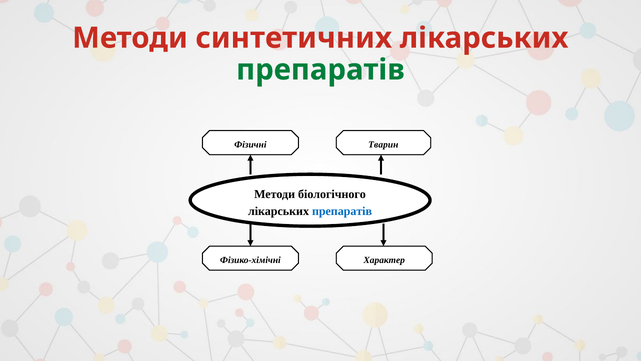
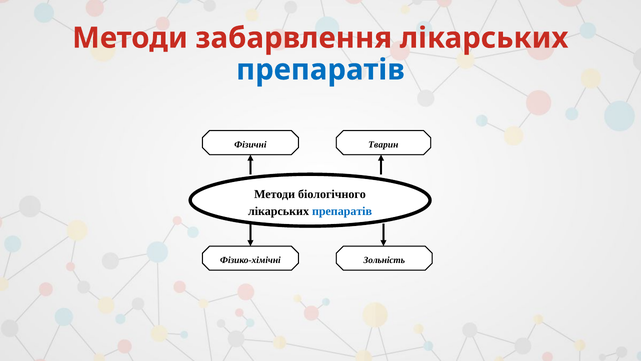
синтетичних: синтетичних -> забарвлення (294, 38)
препаратів colour: green -> blue (320, 70)
Характер: Характер -> Зольність (384, 260)
